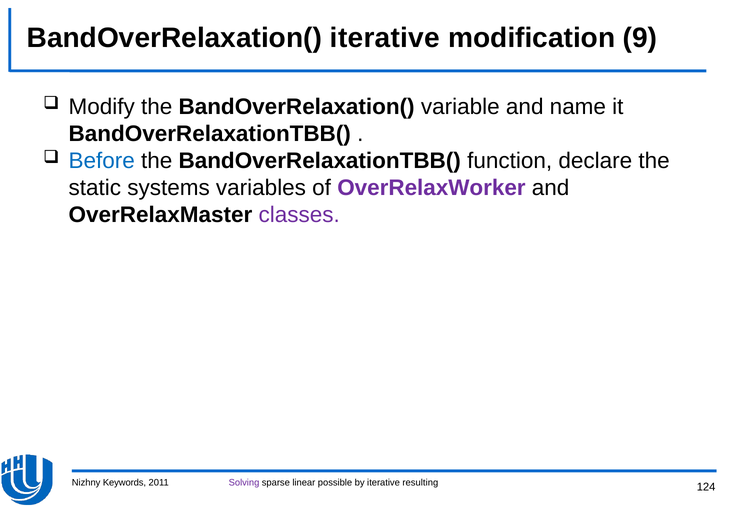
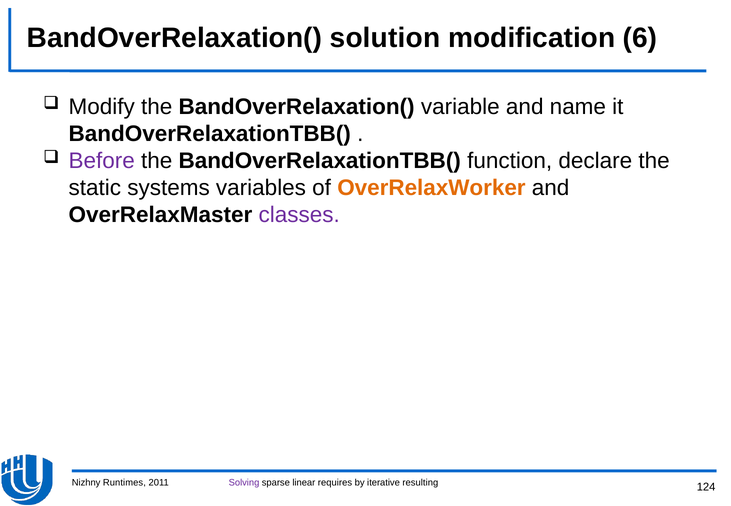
BandOverRelaxation( iterative: iterative -> solution (385, 38)
9: 9 -> 6 (640, 38)
Before colour: blue -> purple (102, 161)
OverRelaxWorker colour: purple -> orange (431, 188)
Keywords: Keywords -> Runtimes (124, 483)
possible: possible -> requires (335, 483)
